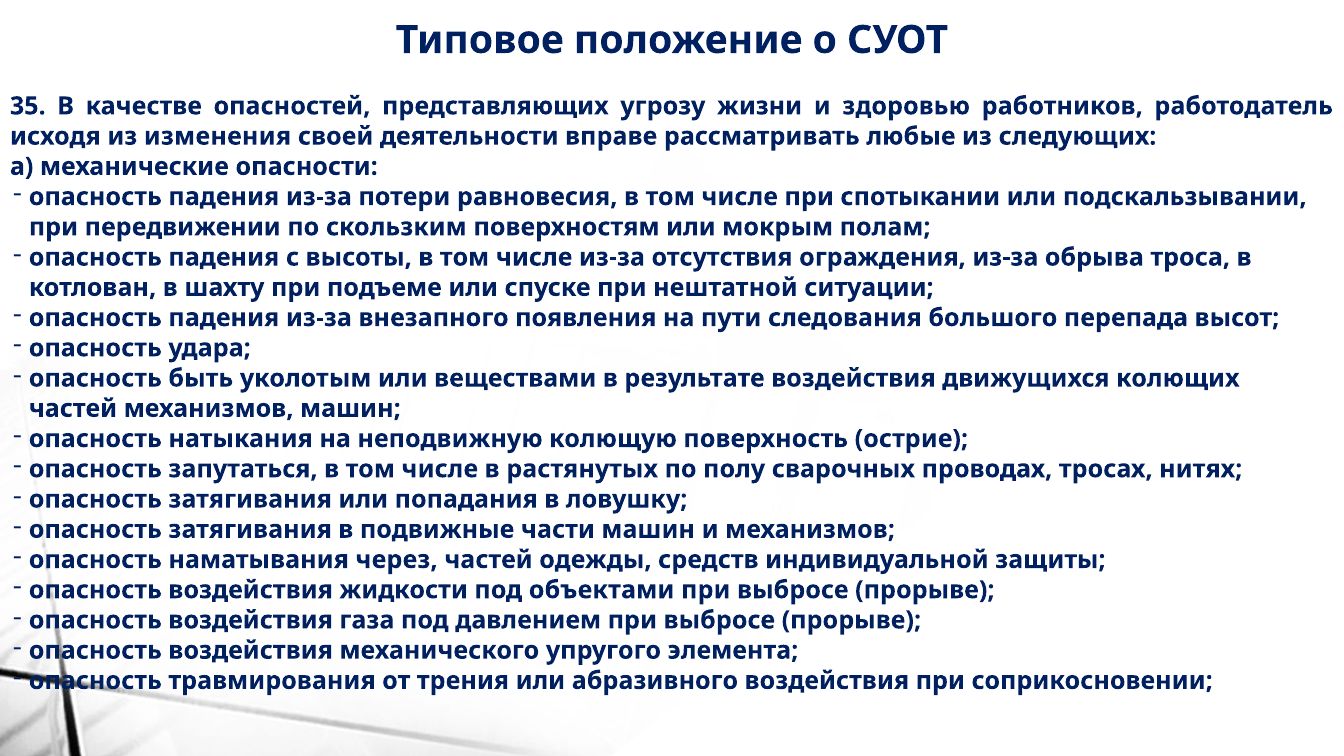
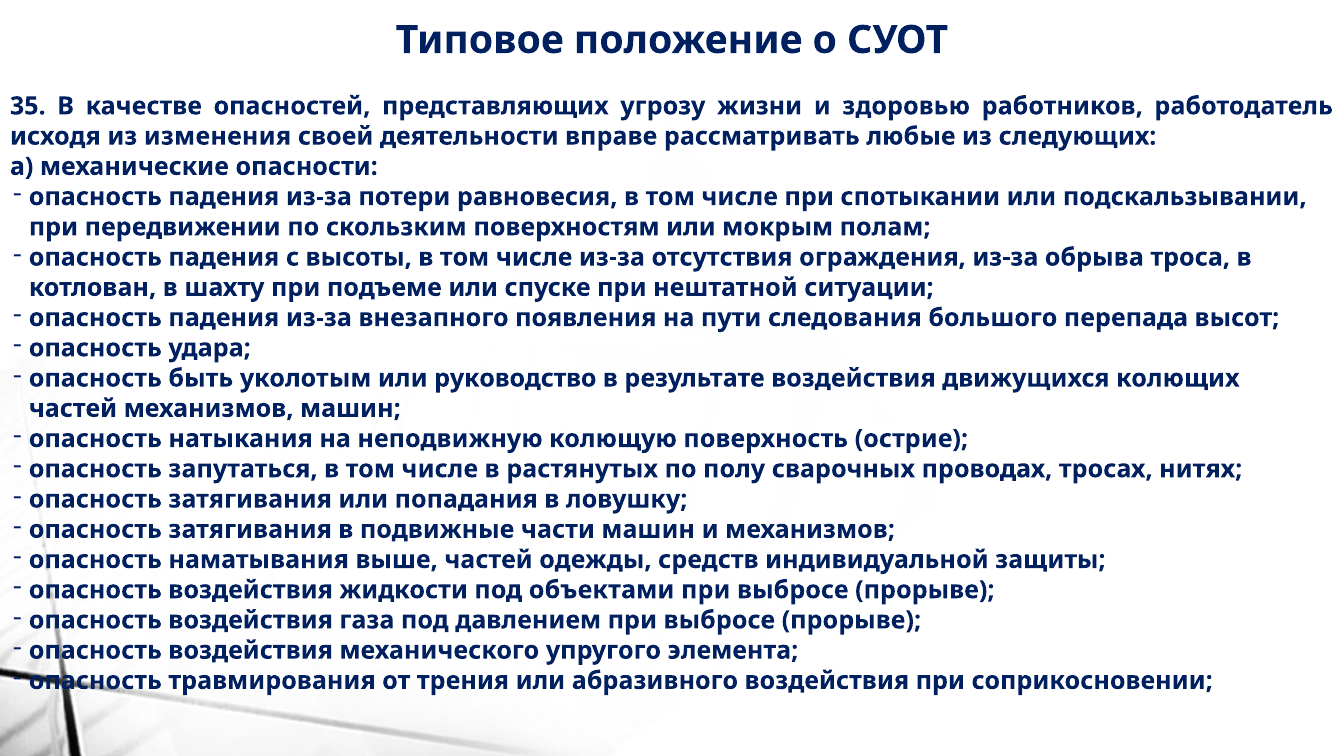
веществами: веществами -> руководство (515, 378)
через: через -> выше (397, 560)
